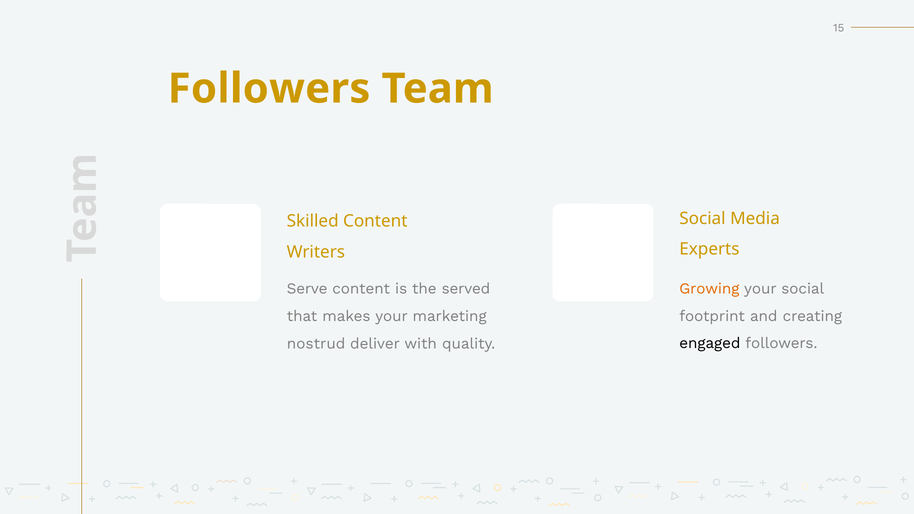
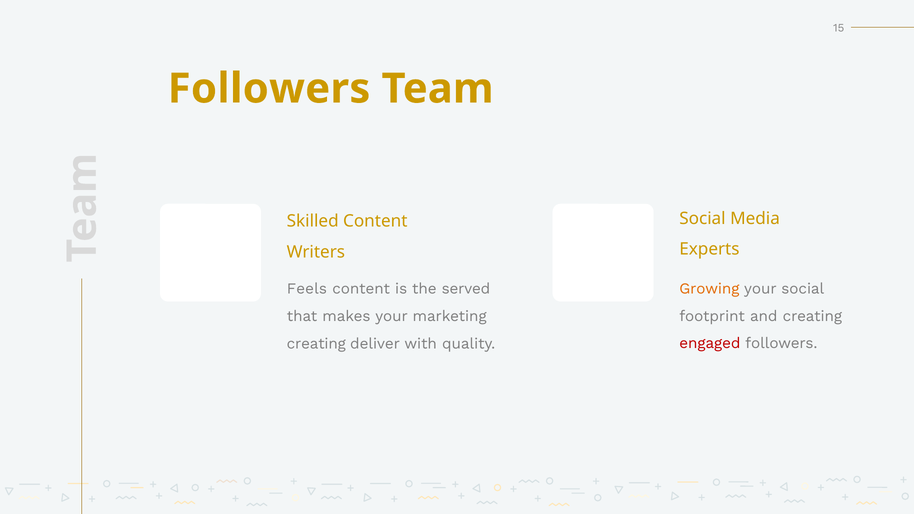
Serve: Serve -> Feels (307, 289)
nostrud: nostrud -> creating (316, 344)
engaged colour: black -> red (710, 344)
